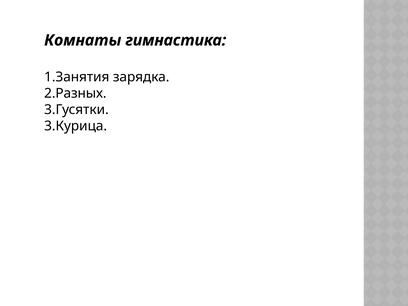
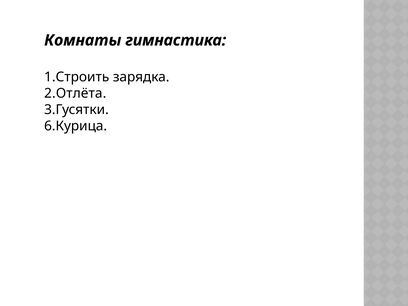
1.Занятия: 1.Занятия -> 1.Строить (77, 77)
2.Разных: 2.Разных -> 2.Отлёта (75, 93)
3.Курица: 3.Курица -> 6.Курица (76, 126)
